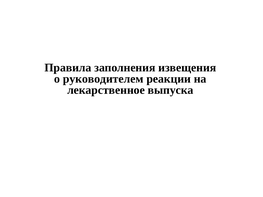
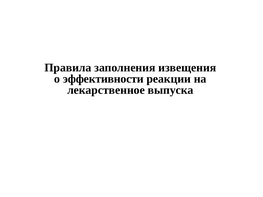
руководителем: руководителем -> эффективности (103, 79)
